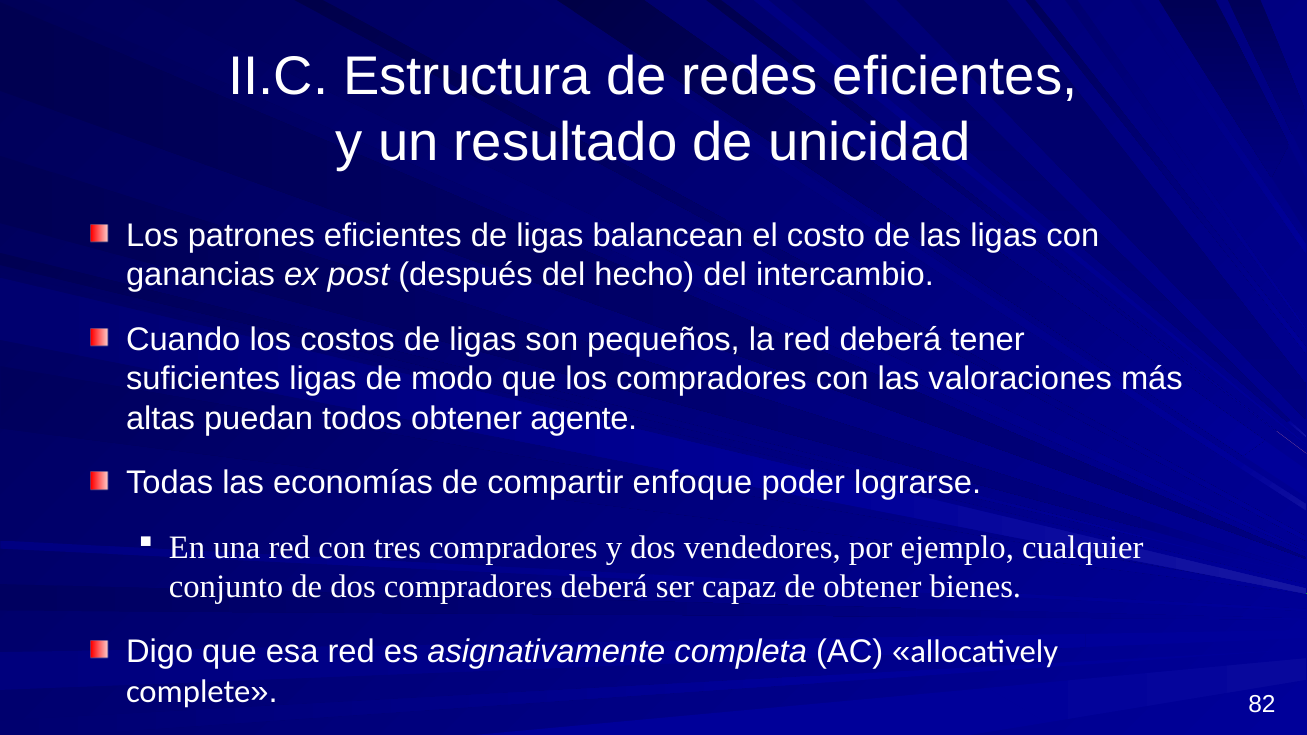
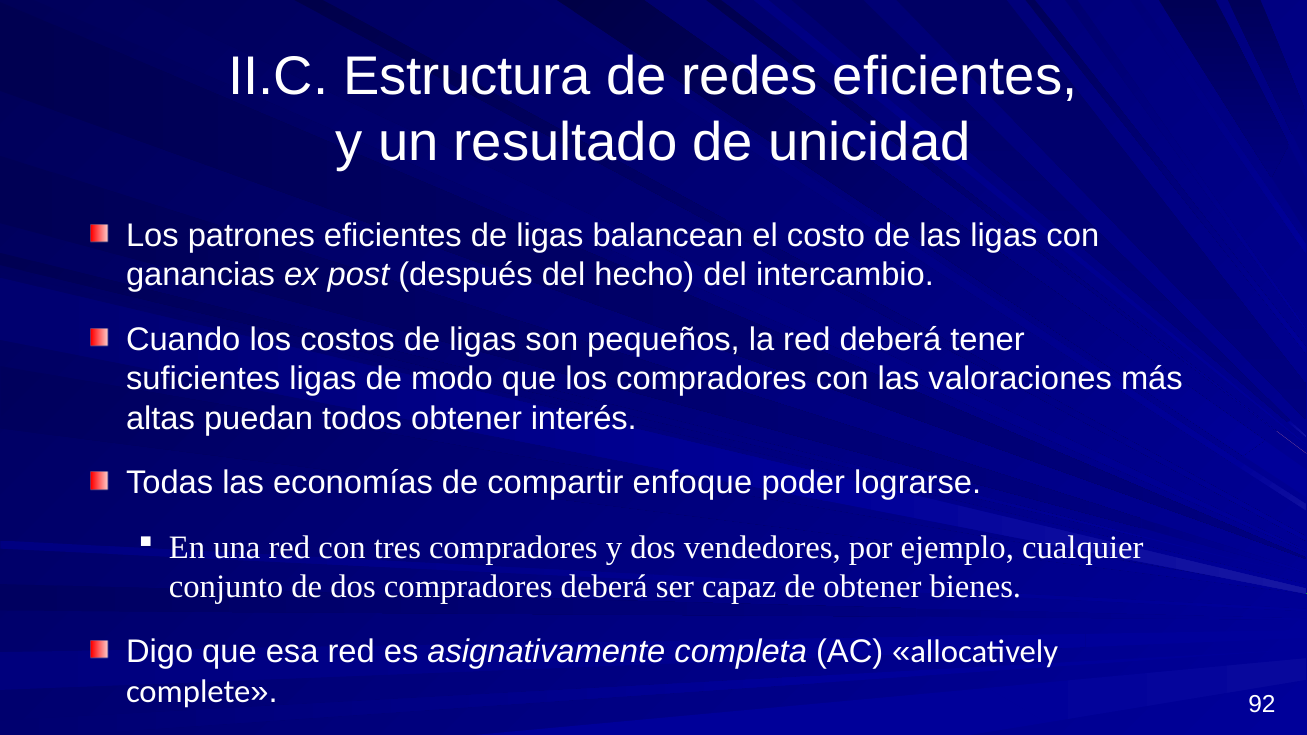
agente: agente -> interés (584, 418)
82: 82 -> 92 (1262, 705)
